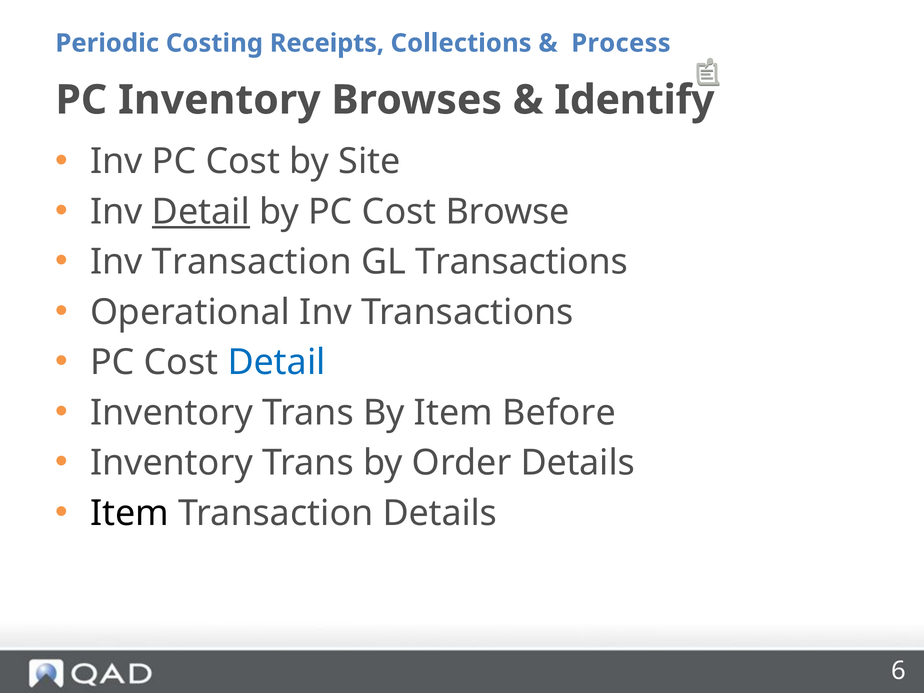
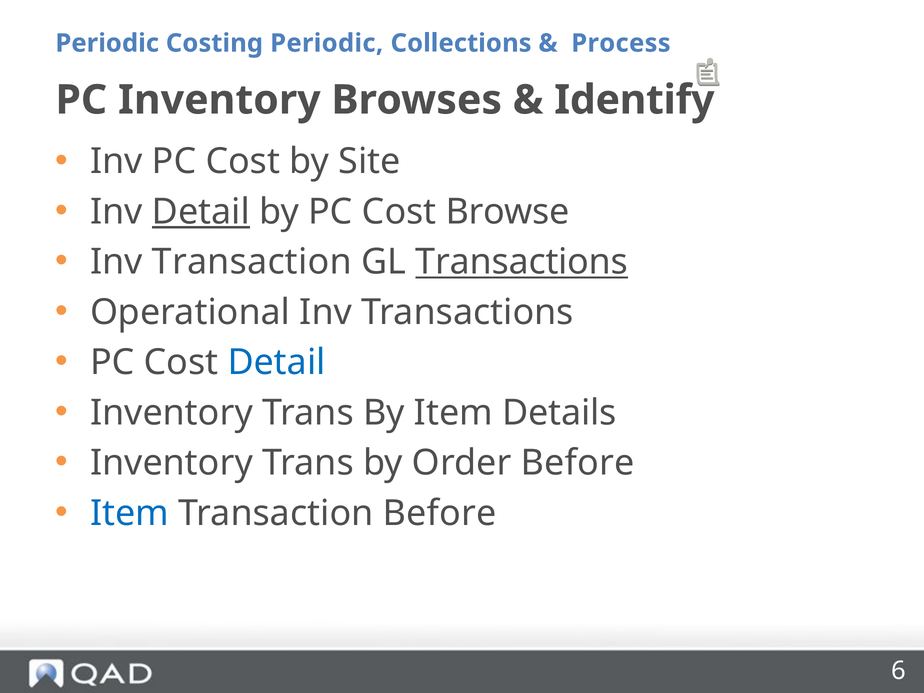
Costing Receipts: Receipts -> Periodic (327, 43)
Transactions underline: none -> present (522, 262)
Before: Before -> Details (559, 413)
Order Details: Details -> Before (578, 463)
Item colour: black -> blue (130, 513)
Transaction Details: Details -> Before (440, 513)
